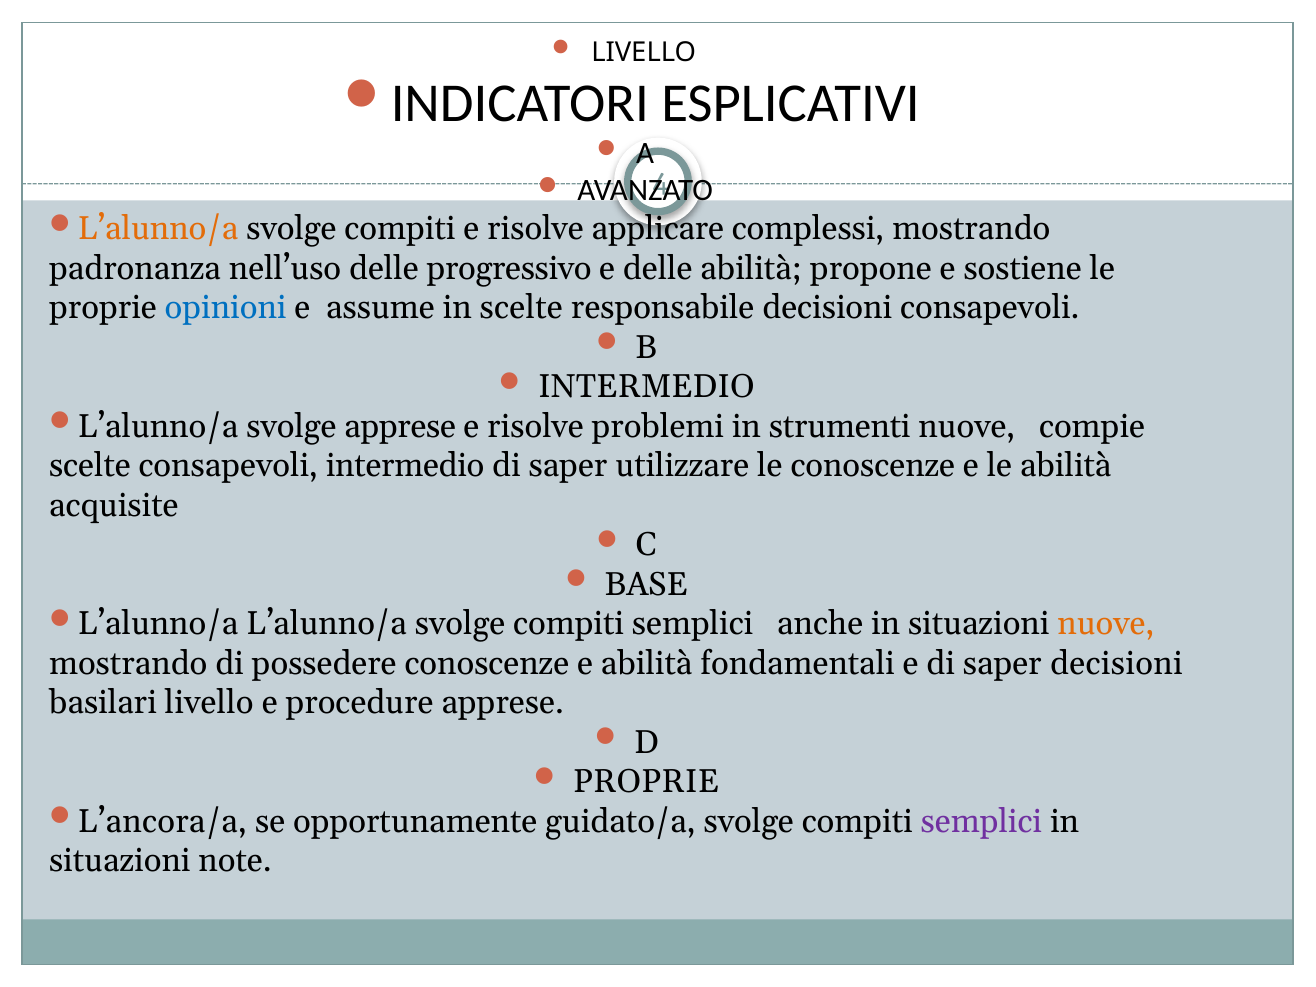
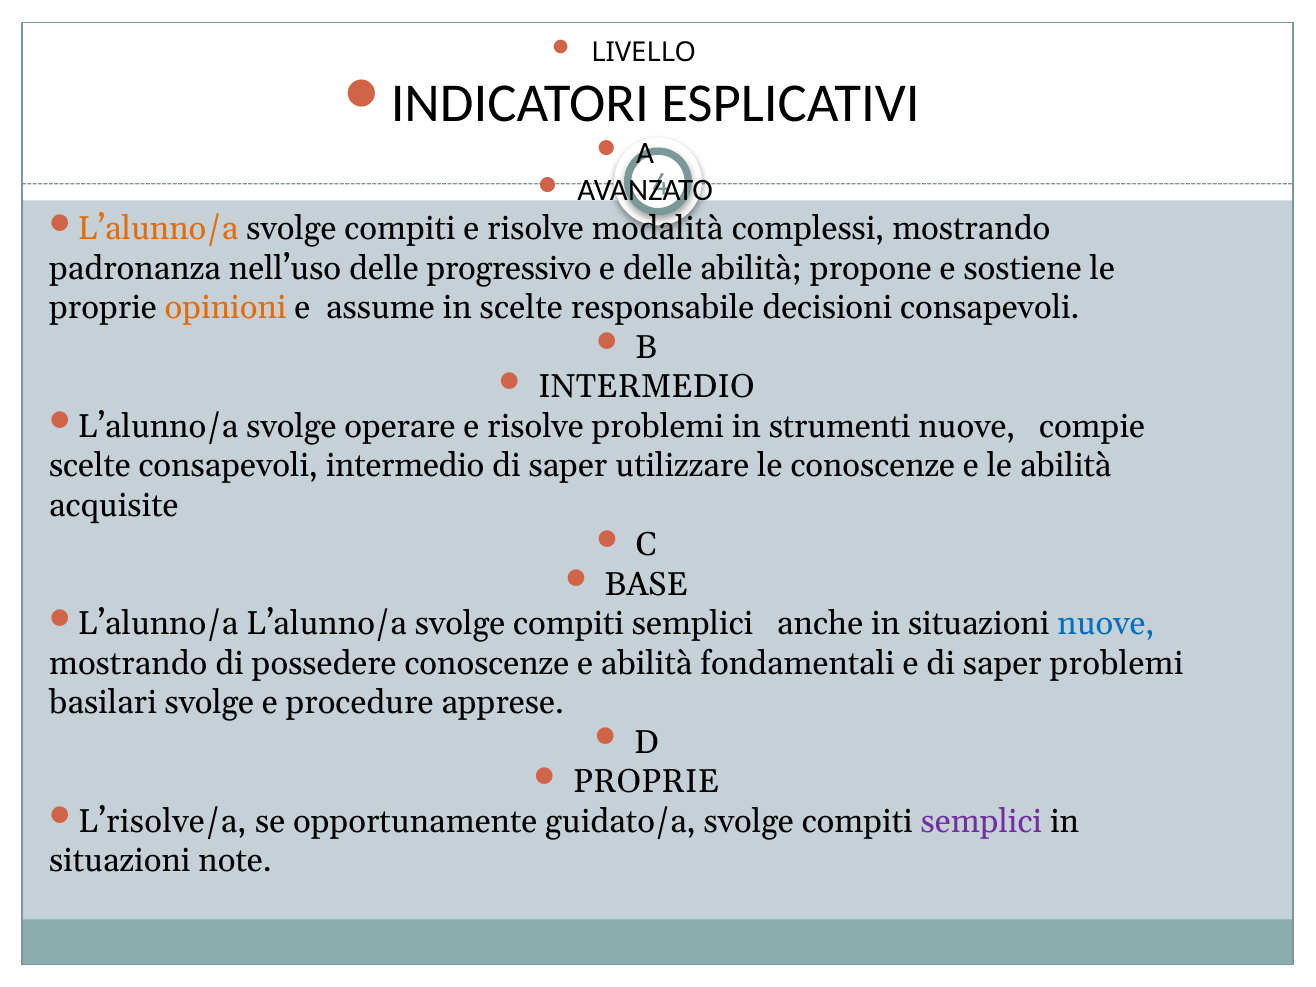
applicare: applicare -> modalità (658, 229)
opinioni colour: blue -> orange (226, 308)
svolge apprese: apprese -> operare (400, 426)
nuove colour: orange -> blue (1106, 624)
saper decisioni: decisioni -> problemi (1117, 663)
basilari livello: livello -> svolge (209, 703)
L’ancora/a: L’ancora/a -> L’risolve/a (162, 821)
